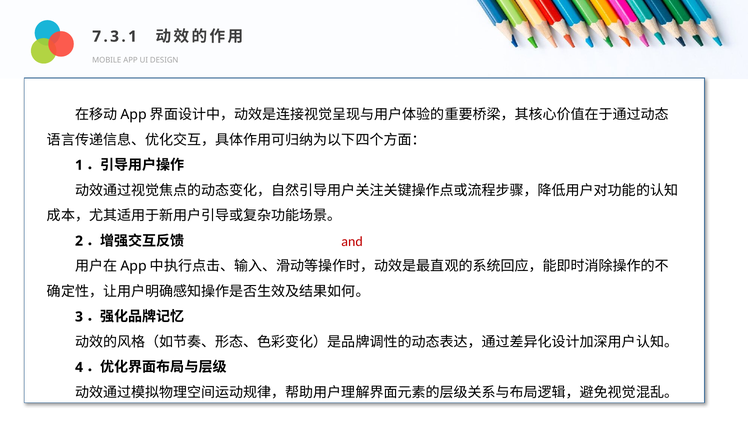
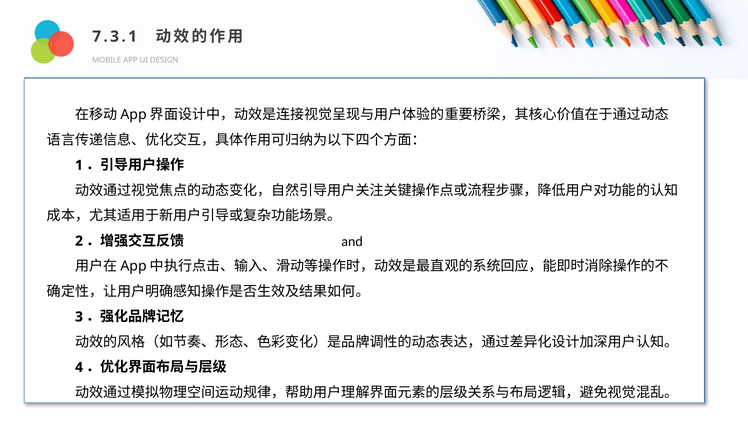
and colour: red -> black (352, 241)
